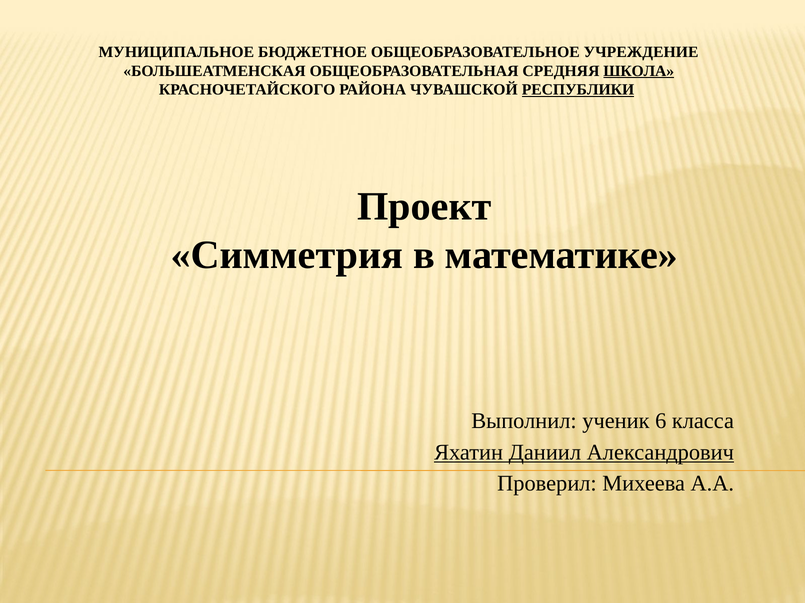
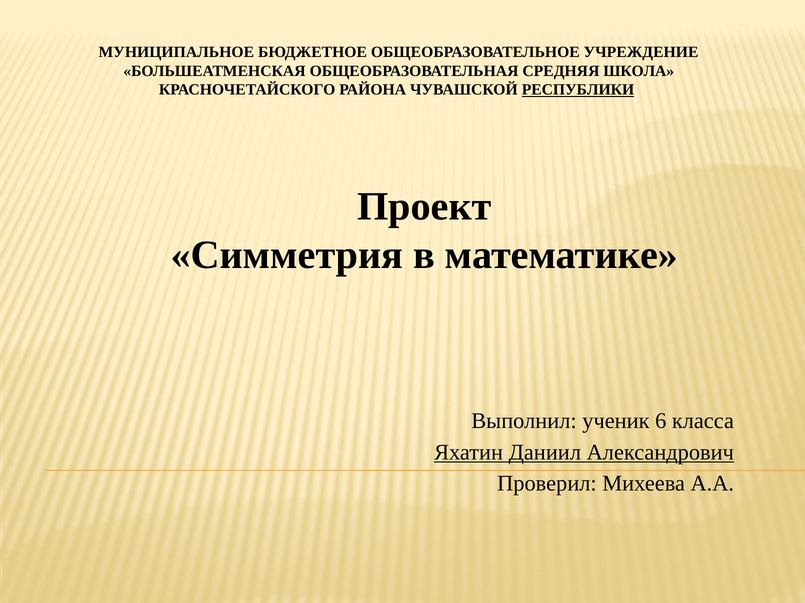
ШКОЛА underline: present -> none (639, 71)
